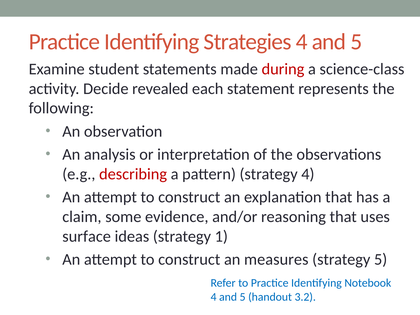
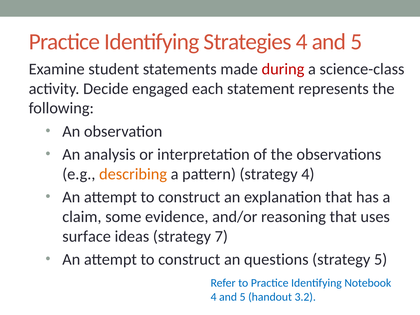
revealed: revealed -> engaged (160, 89)
describing colour: red -> orange (133, 174)
1: 1 -> 7 (221, 236)
measures: measures -> questions (276, 260)
